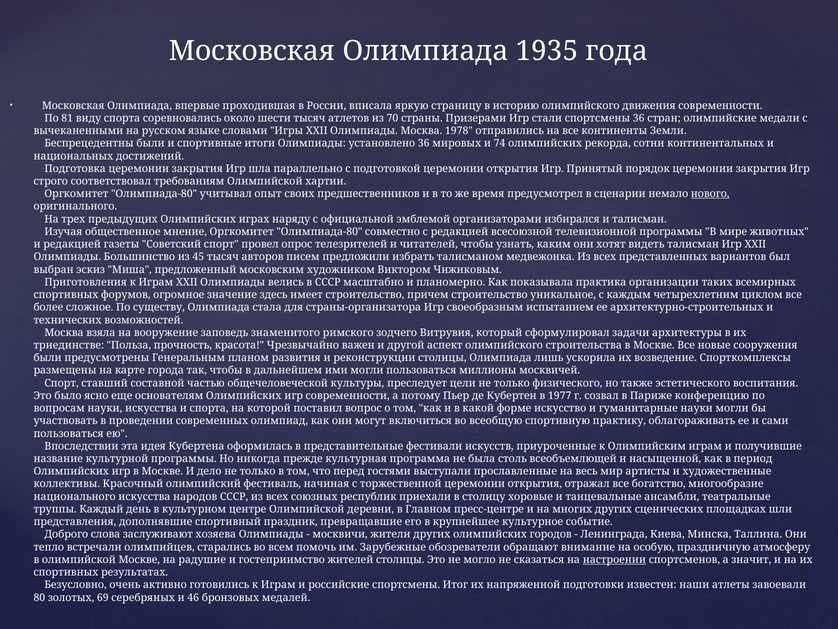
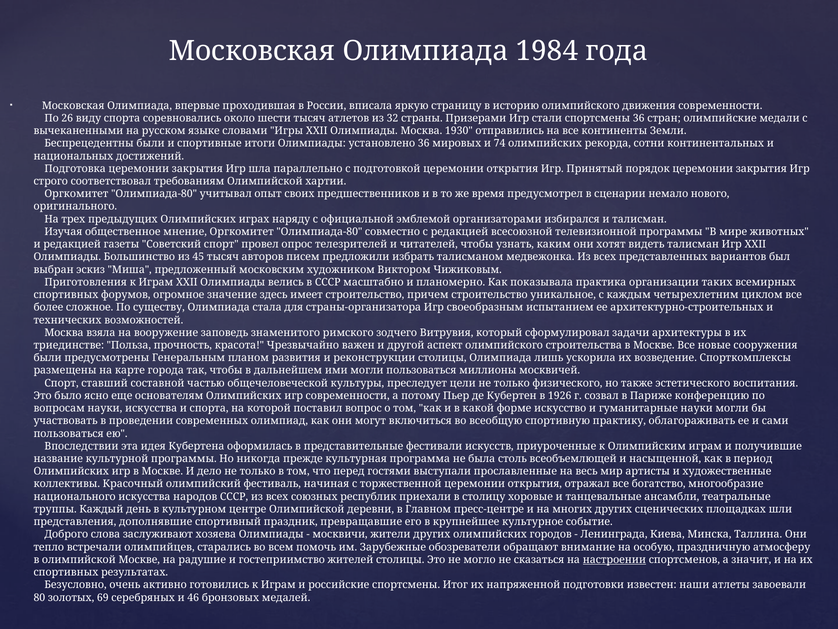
1935: 1935 -> 1984 (547, 51)
81: 81 -> 26 (67, 118)
70: 70 -> 32 (392, 118)
1978: 1978 -> 1930 (459, 131)
нового underline: present -> none (710, 194)
1977: 1977 -> 1926 (560, 395)
